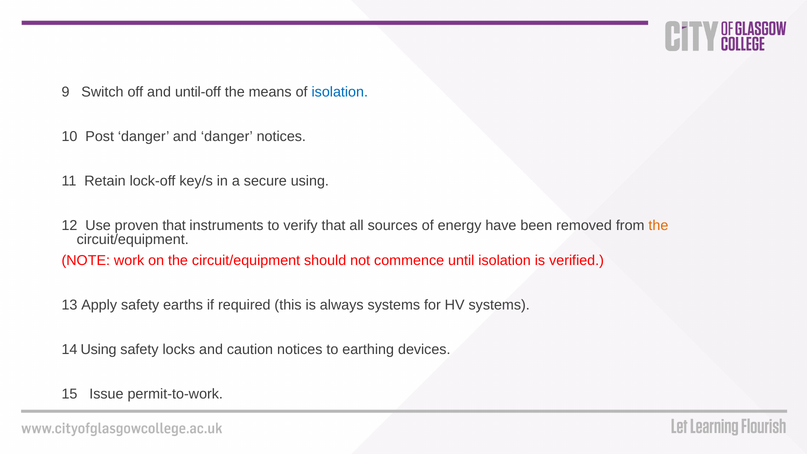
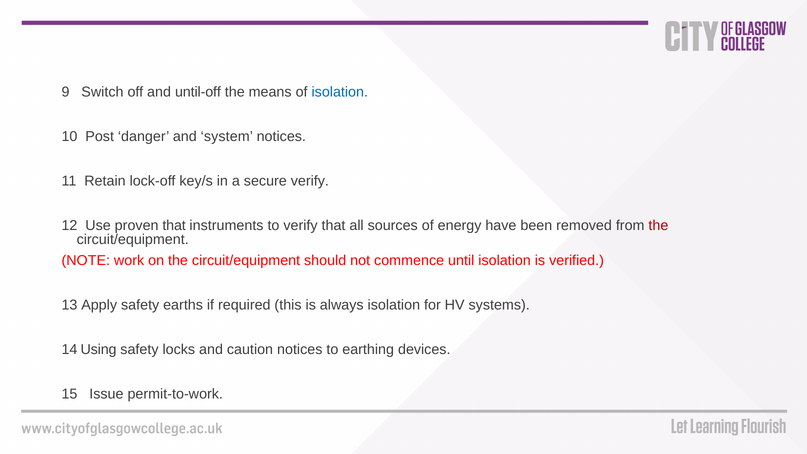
and danger: danger -> system (227, 136)
secure using: using -> verify (310, 181)
the colour: orange -> red (658, 225)
always systems: systems -> isolation (394, 305)
